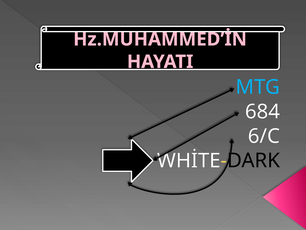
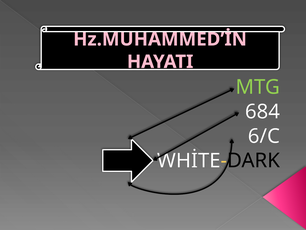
MTG colour: light blue -> light green (258, 87)
